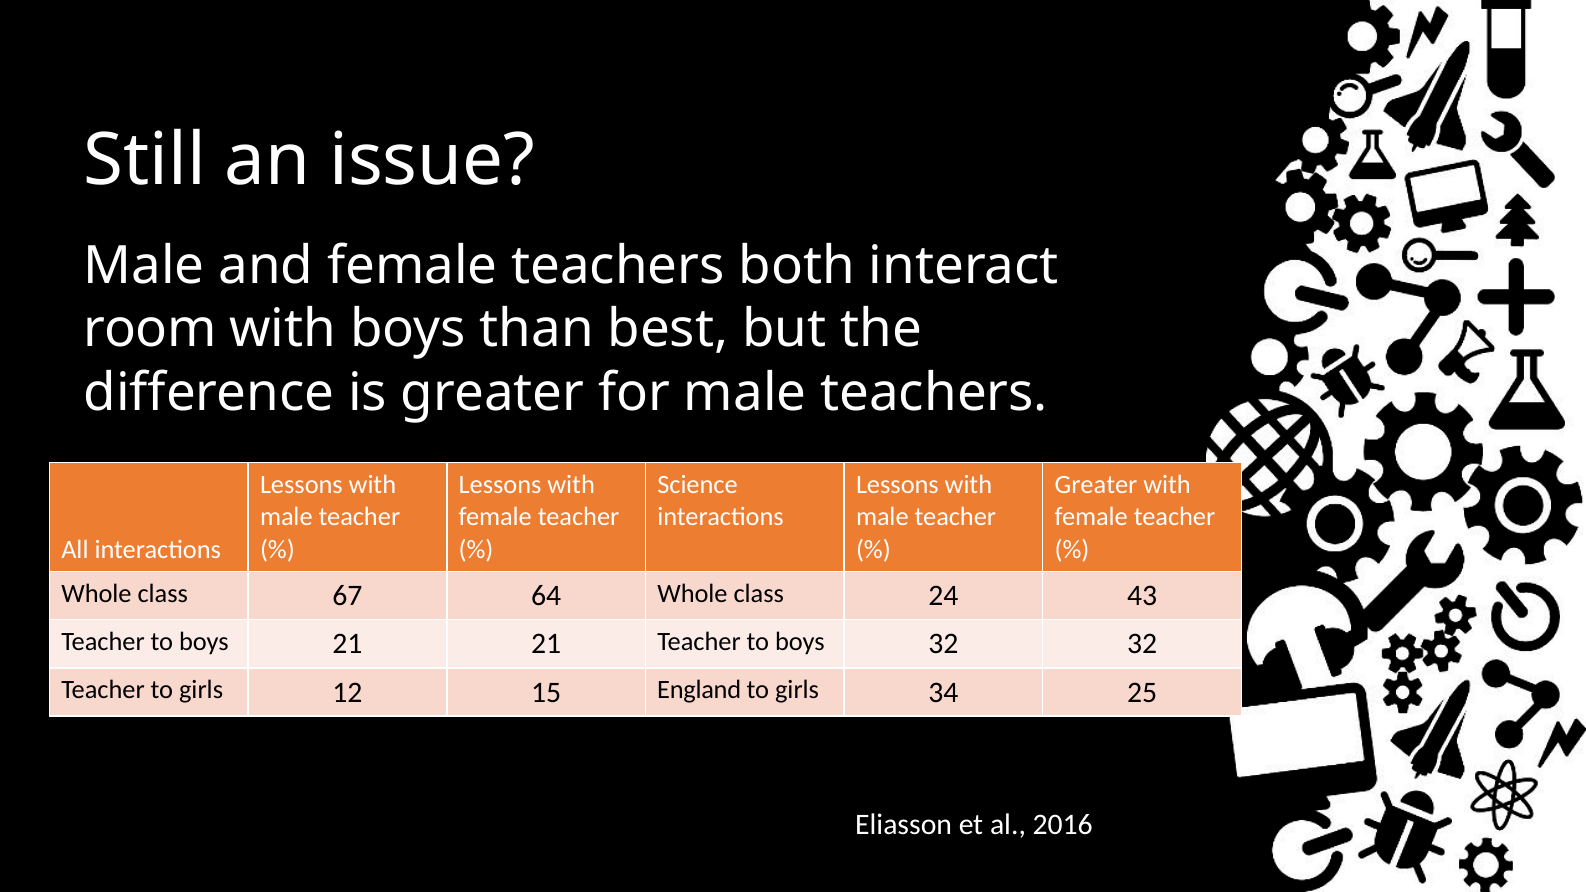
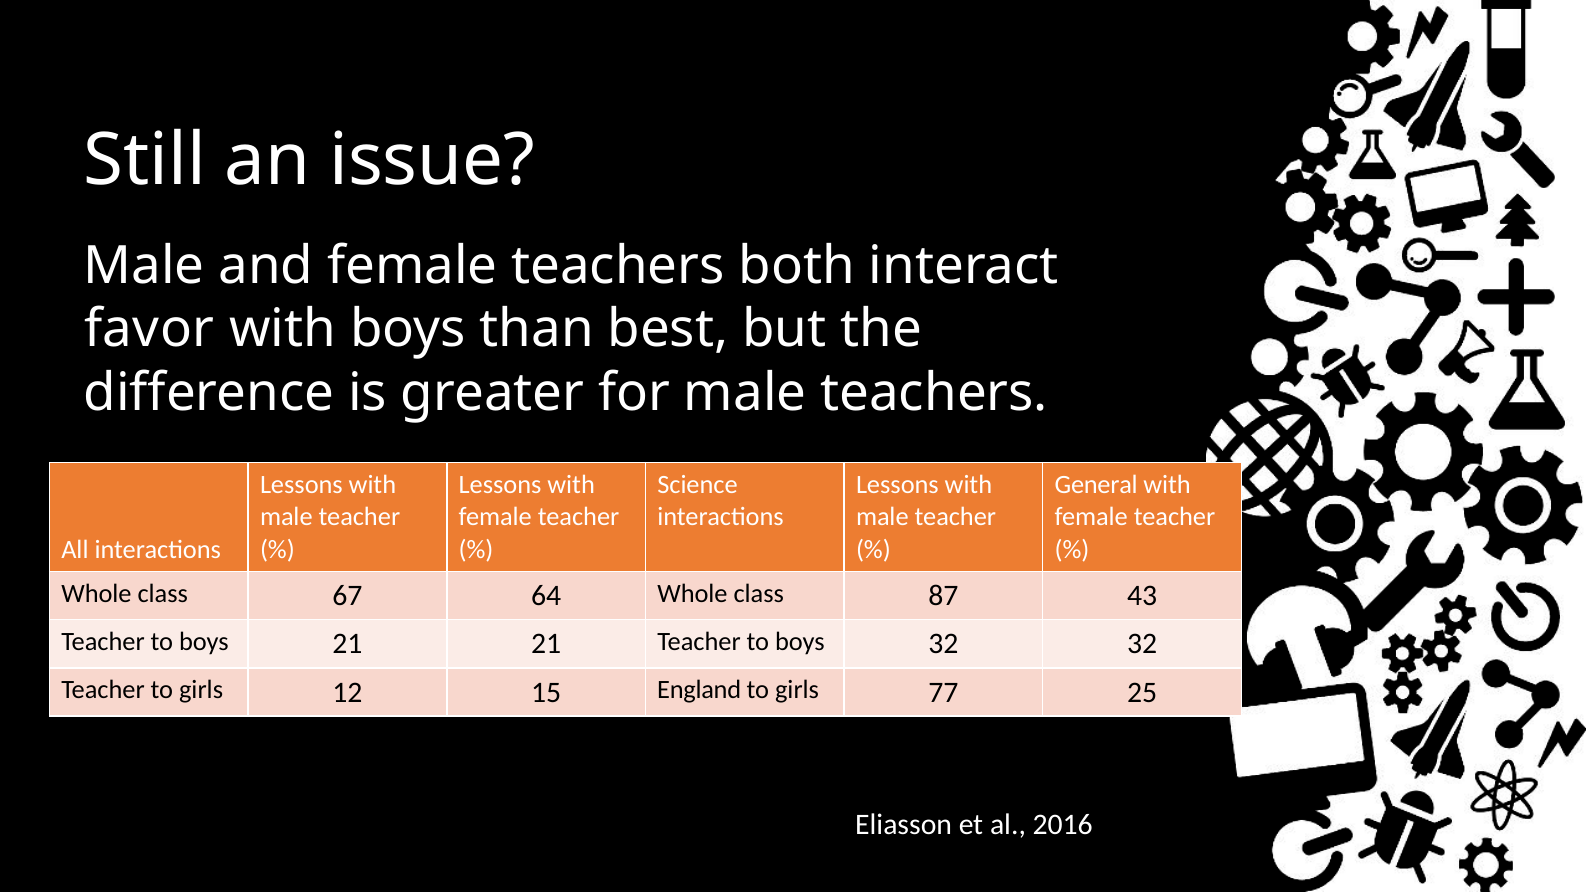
room: room -> favor (149, 329)
Greater: Greater -> General (1096, 485)
24: 24 -> 87 (943, 596)
34: 34 -> 77 (943, 692)
